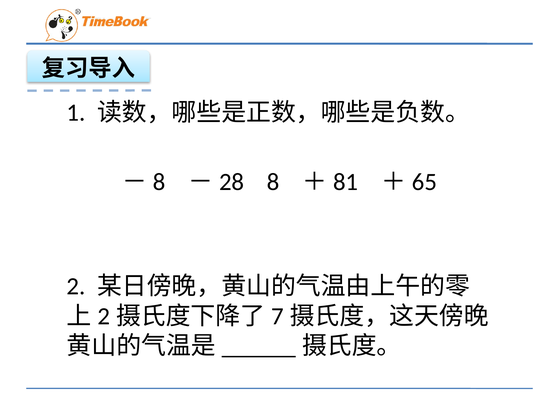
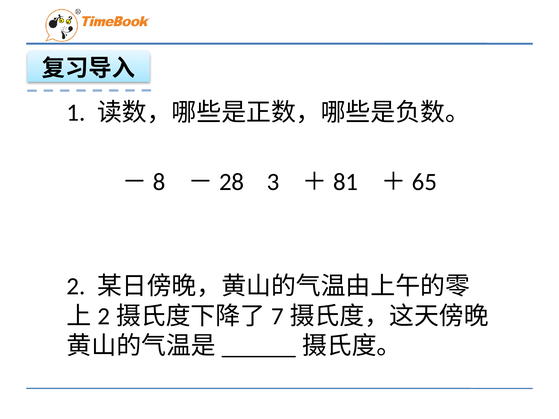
8: 8 -> 3 (273, 182)
